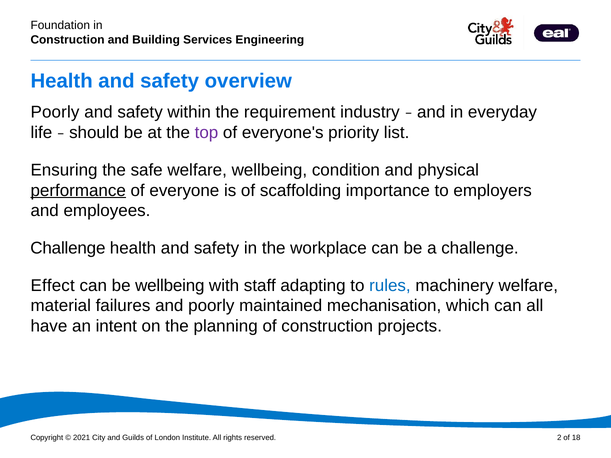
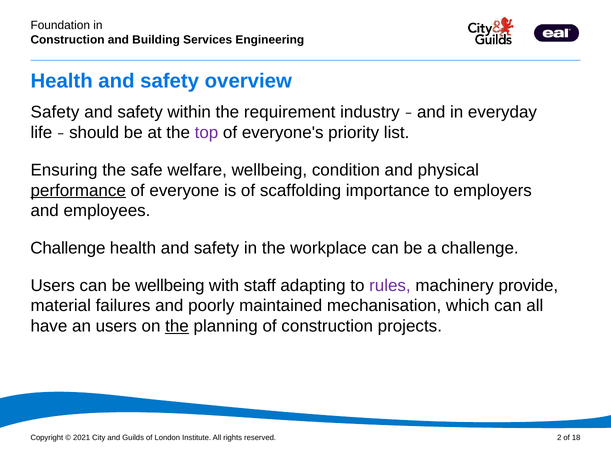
Poorly: Poorly -> Safety (55, 112)
Effect: Effect -> Users (53, 286)
rules colour: blue -> purple (390, 286)
machinery welfare: welfare -> provide (528, 286)
an intent: intent -> users (116, 326)
the underline: none -> present (177, 326)
